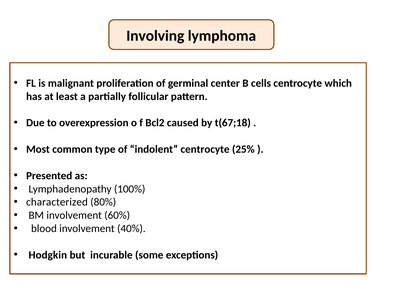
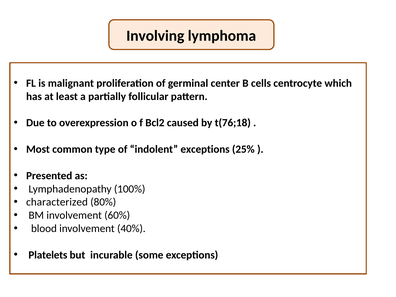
t(67;18: t(67;18 -> t(76;18 (233, 123)
indolent centrocyte: centrocyte -> exceptions (205, 149)
Hodgkin: Hodgkin -> Platelets (48, 255)
